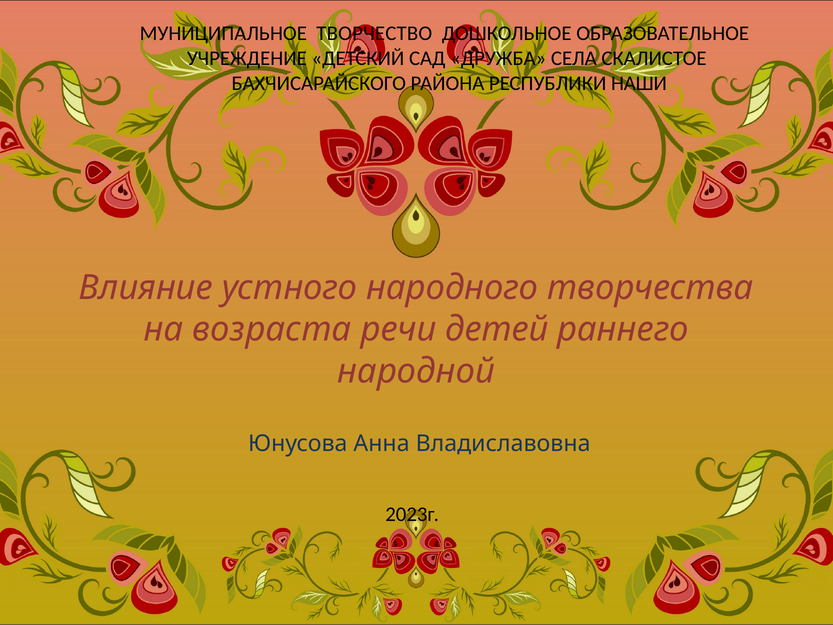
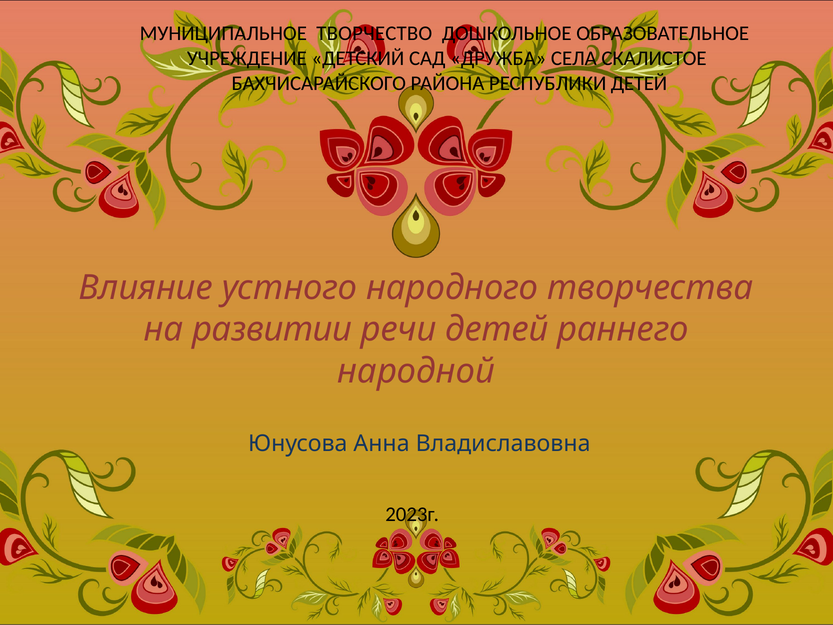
РЕСПУБЛИКИ НАШИ: НАШИ -> ДЕТЕЙ (639, 83)
возраста: возраста -> развитии (272, 329)
